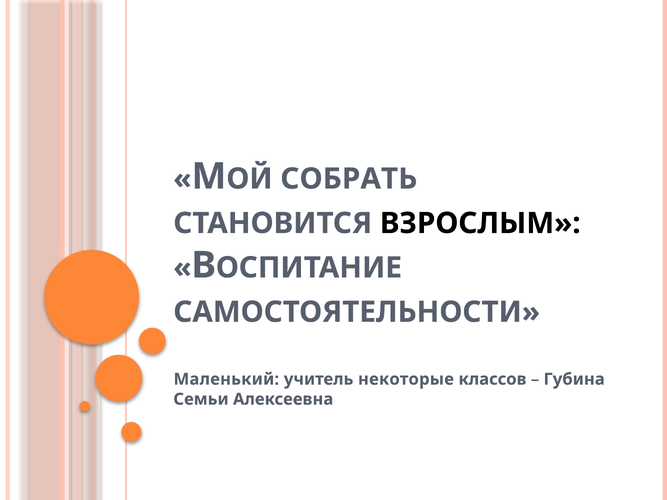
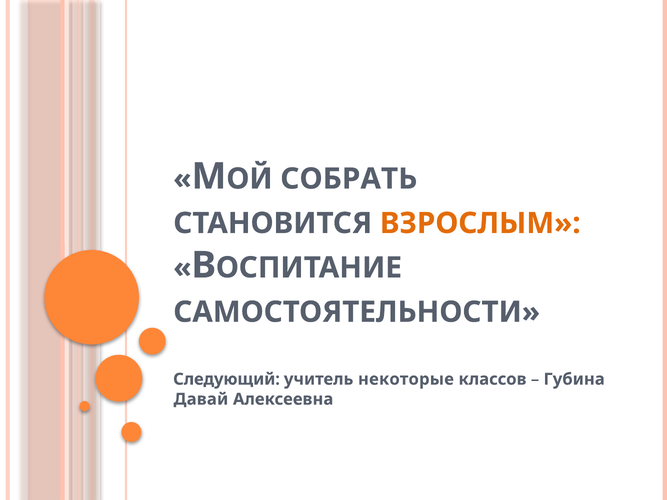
ВЗРОСЛЫМ colour: black -> orange (480, 223)
Маленький: Маленький -> Следующий (227, 379)
Семьи: Семьи -> Давай (201, 399)
